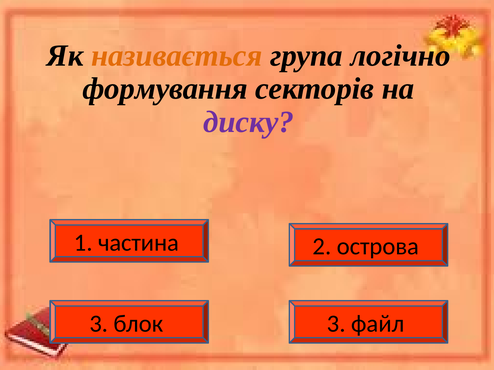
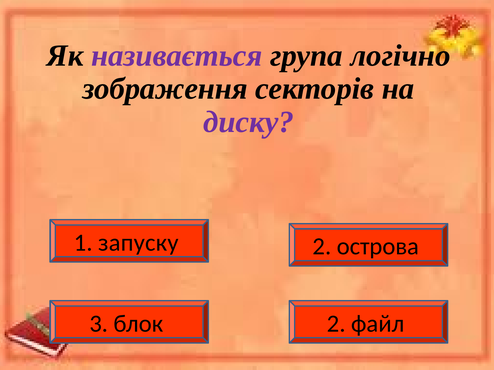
називається colour: orange -> purple (177, 56)
формування: формування -> зображення (165, 89)
частина: частина -> запуску (138, 243)
блок 3: 3 -> 2 (336, 324)
